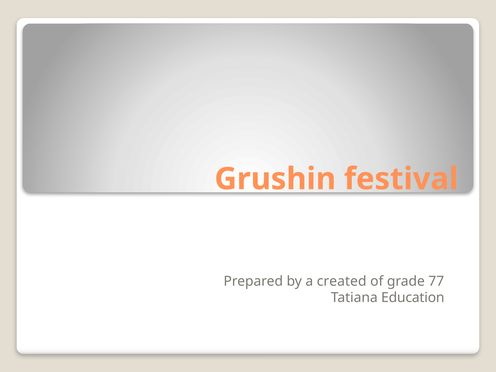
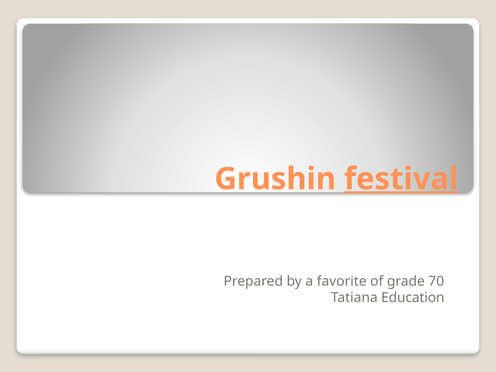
festival underline: none -> present (401, 179)
created: created -> favorite (342, 281)
77: 77 -> 70 (436, 281)
